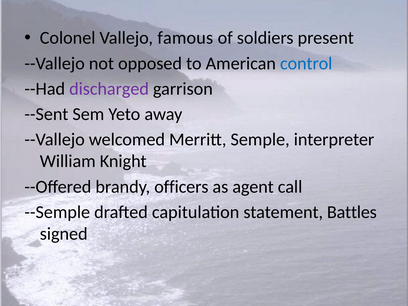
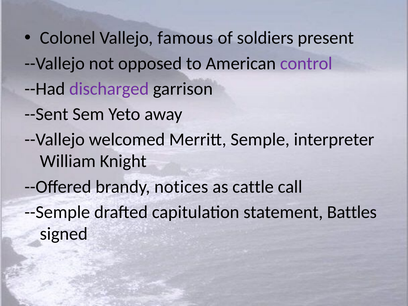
control colour: blue -> purple (306, 63)
officers: officers -> notices (181, 187)
agent: agent -> cattle (253, 187)
